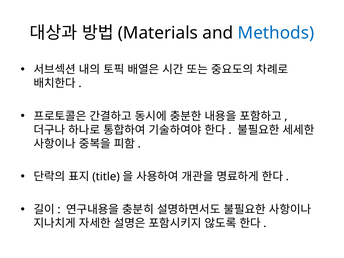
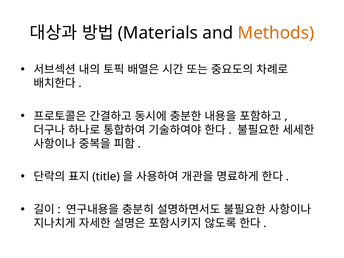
Methods colour: blue -> orange (276, 33)
